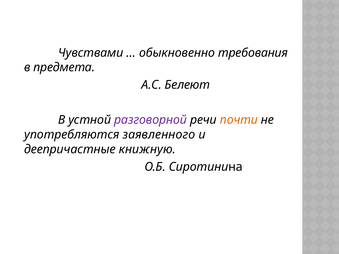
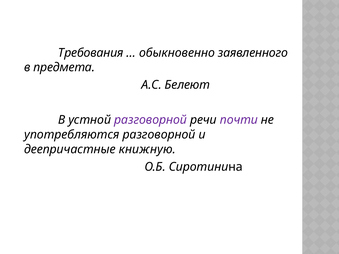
Чувствами: Чувствами -> Требования (91, 53)
требования: требования -> заявленного (253, 53)
почти colour: orange -> purple (239, 120)
употребляются заявленного: заявленного -> разговорной (159, 135)
